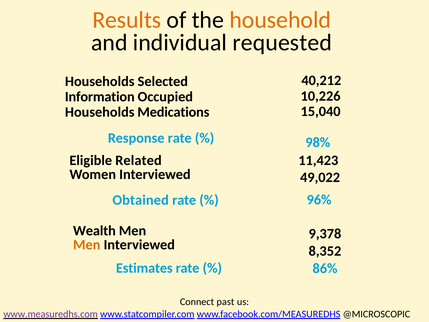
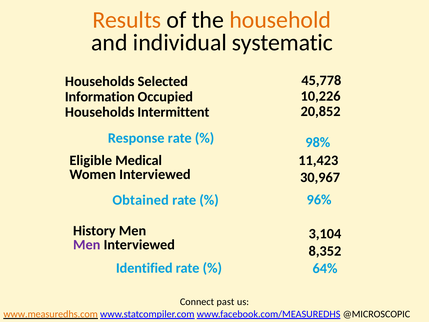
requested: requested -> systematic (282, 43)
40,212: 40,212 -> 45,778 (321, 80)
15,040: 15,040 -> 20,852 (321, 111)
Medications: Medications -> Intermittent (173, 112)
Related: Related -> Medical (139, 160)
49,022: 49,022 -> 30,967 (320, 177)
Wealth: Wealth -> History (94, 231)
9,378: 9,378 -> 3,104 (325, 234)
Men colour: orange -> purple (87, 244)
Estimates: Estimates -> Identified (144, 268)
86%: 86% -> 64% (325, 268)
www.measuredhs.com colour: purple -> orange (51, 314)
